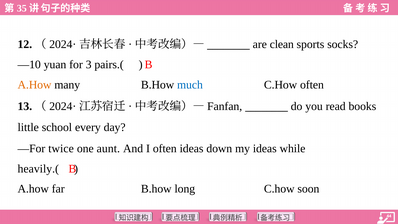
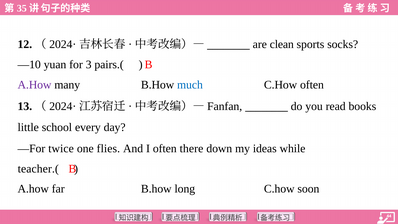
A.How colour: orange -> purple (35, 85)
aunt: aunt -> flies (108, 148)
often ideas: ideas -> there (191, 148)
heavily.(: heavily.( -> teacher.( (38, 169)
